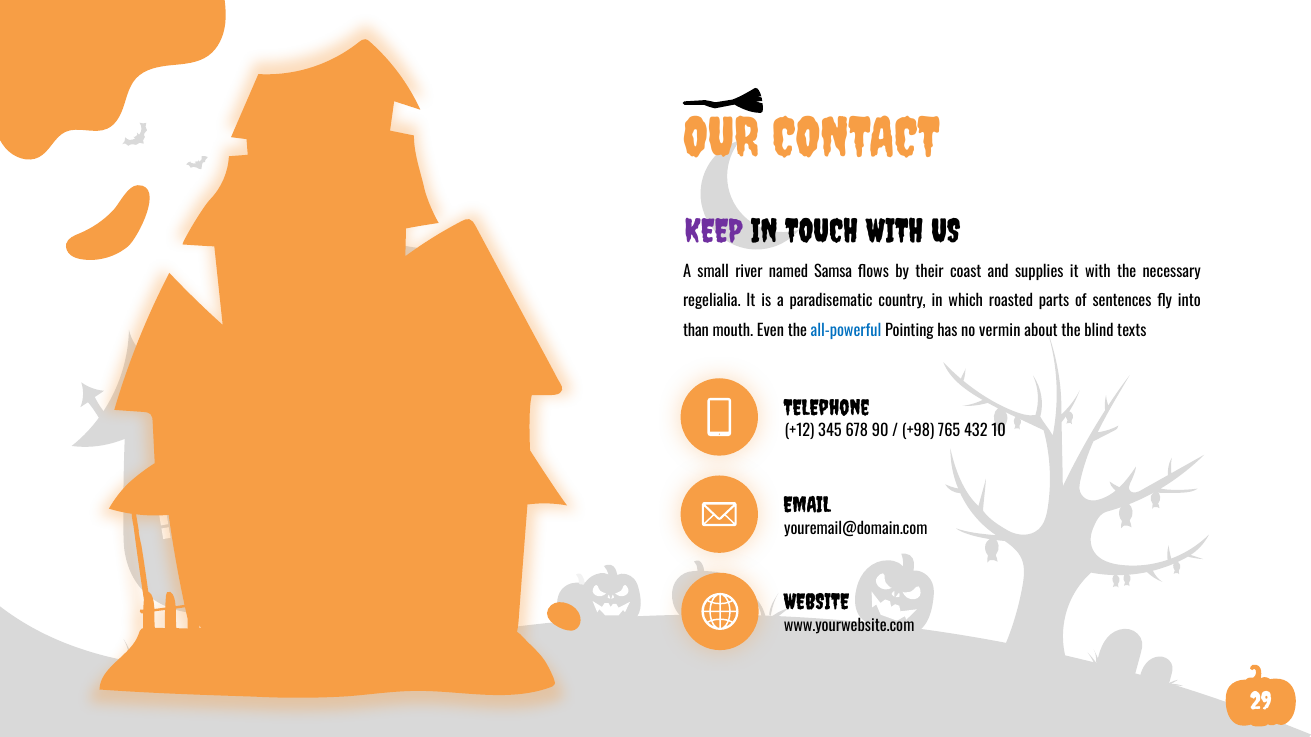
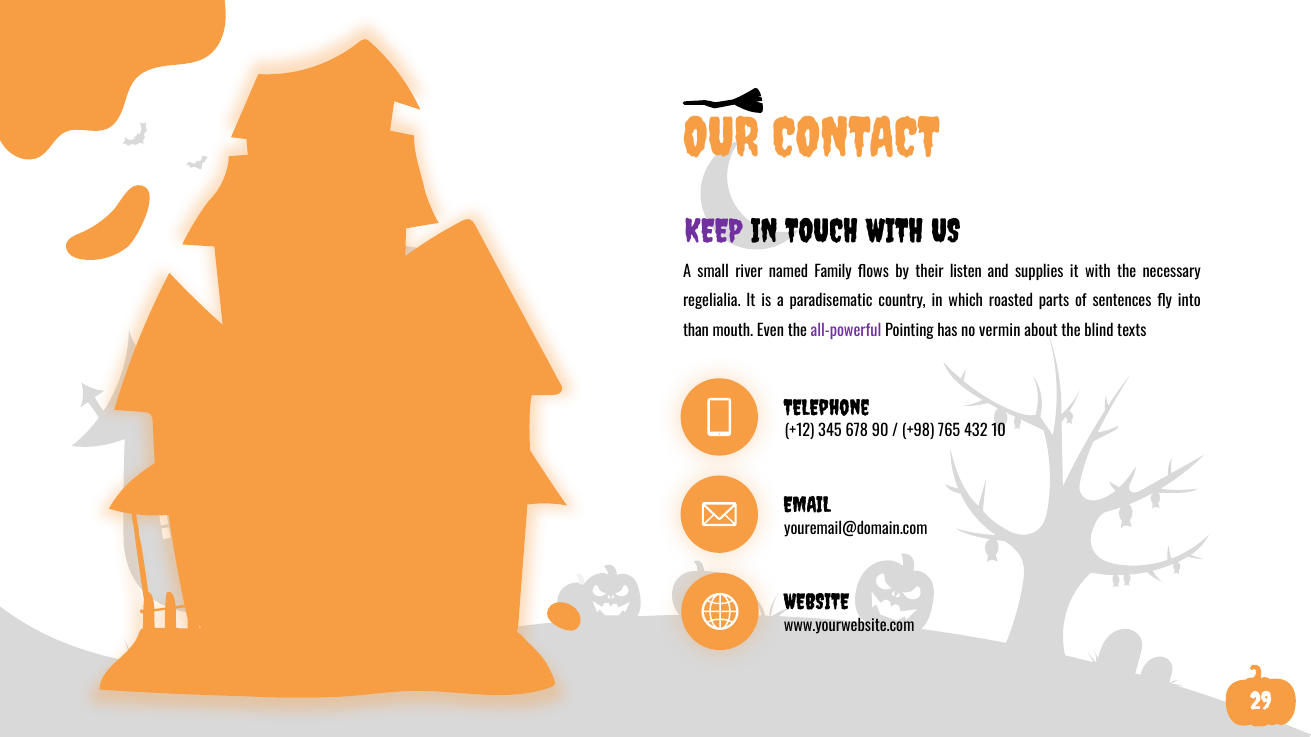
Samsa: Samsa -> Family (833, 272)
coast: coast -> listen (966, 272)
all-powerful colour: blue -> purple (846, 331)
